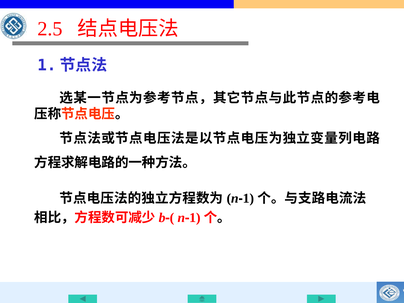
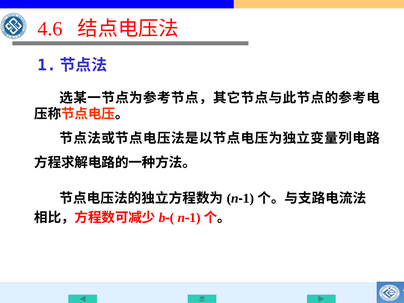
2.5: 2.5 -> 4.6 (50, 29)
